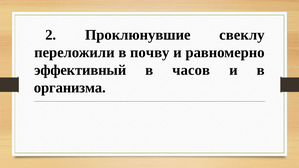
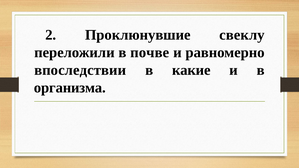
почву: почву -> почве (150, 53)
эффективный: эффективный -> впоследствии (80, 70)
часов: часов -> какие (191, 70)
